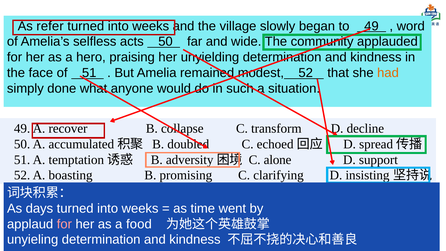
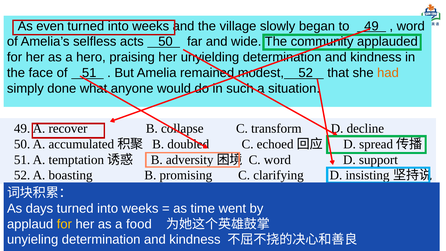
refer: refer -> even (50, 26)
C alone: alone -> word (277, 160)
for colour: pink -> yellow (64, 224)
